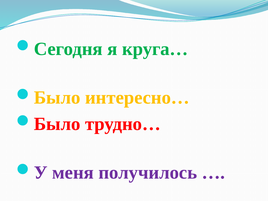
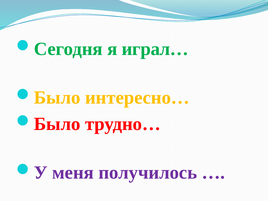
круга…: круга… -> играл… (155, 49)
